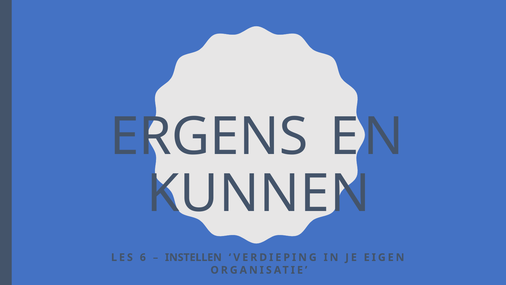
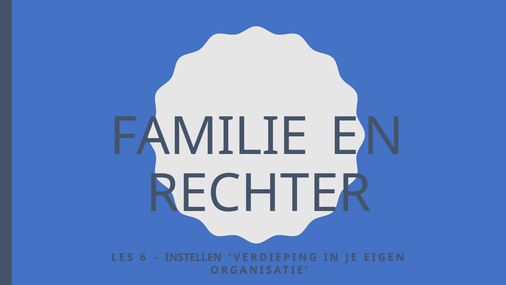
ERGENS: ERGENS -> FAMILIE (209, 136)
KUNNEN: KUNNEN -> RECHTER (259, 193)
